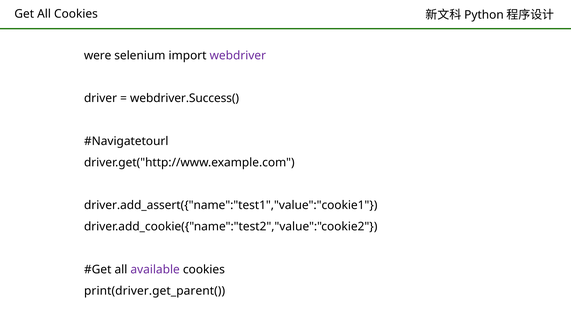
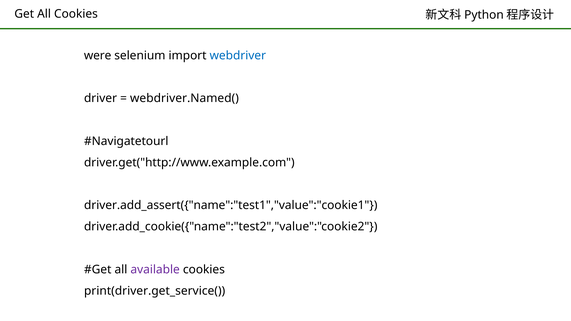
webdriver colour: purple -> blue (238, 56)
webdriver.Success(: webdriver.Success( -> webdriver.Named( (184, 98)
print(driver.get_parent(: print(driver.get_parent( -> print(driver.get_service( (155, 291)
